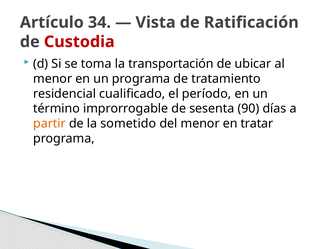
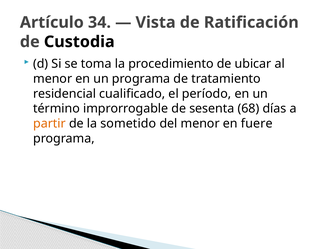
Custodia colour: red -> black (79, 42)
transportación: transportación -> procedimiento (171, 64)
90: 90 -> 68 (248, 109)
tratar: tratar -> fuere (257, 124)
